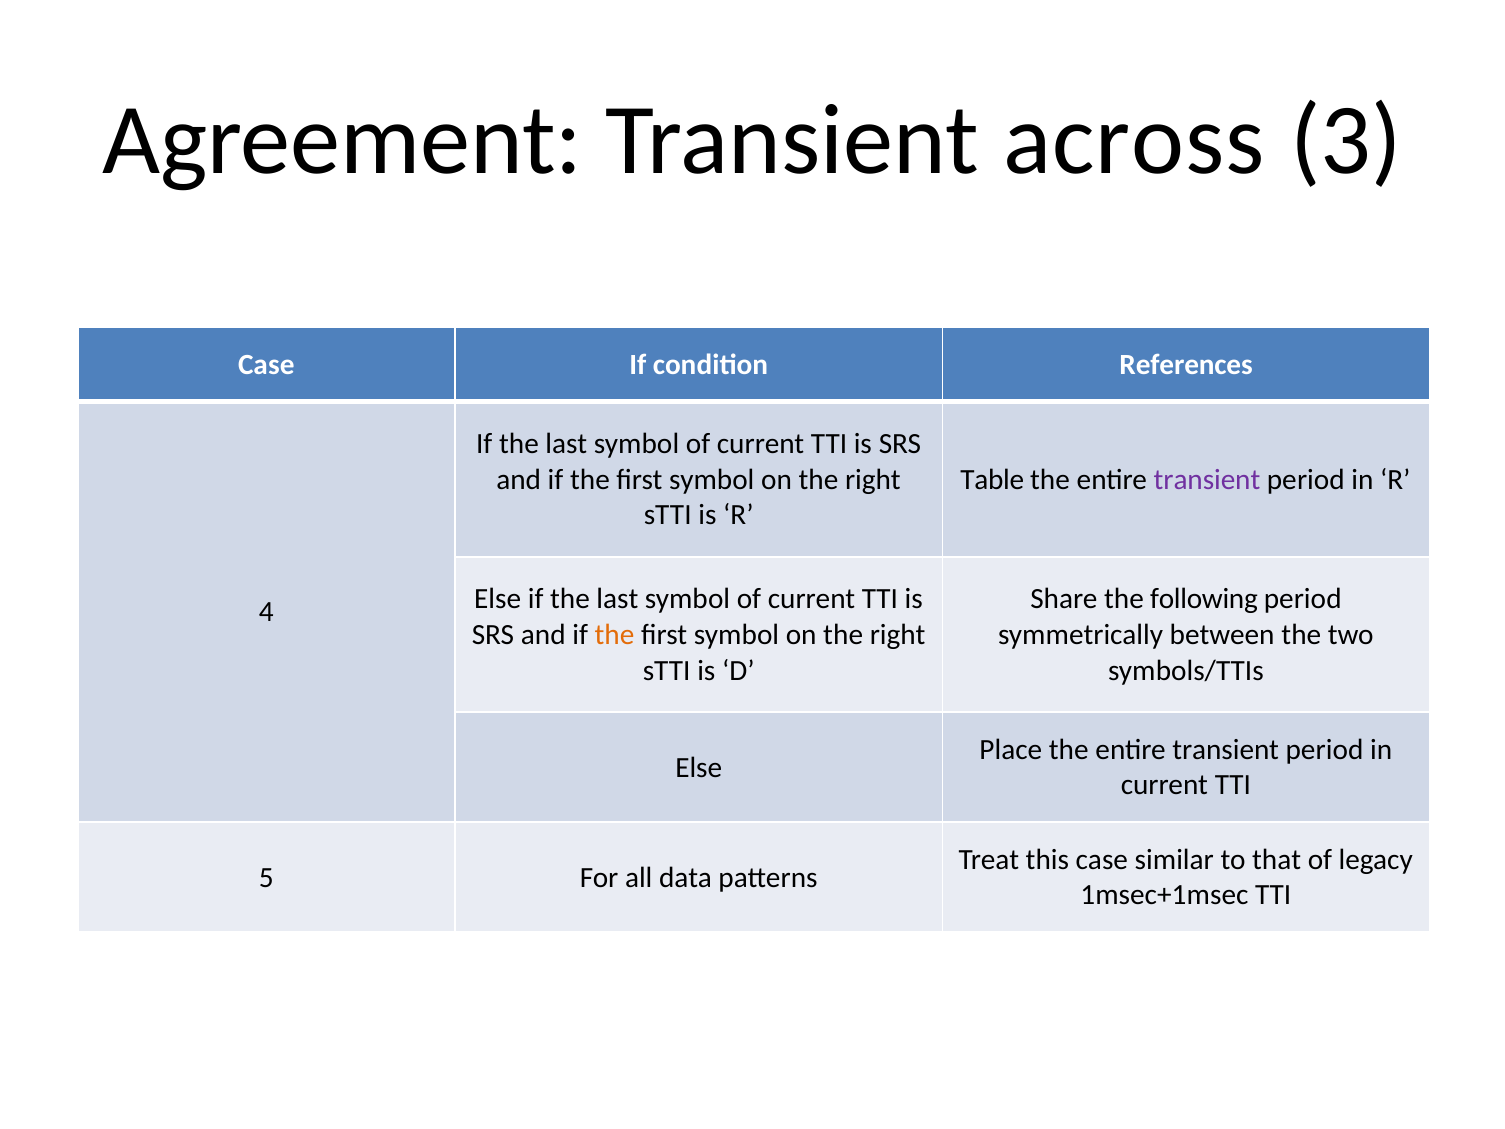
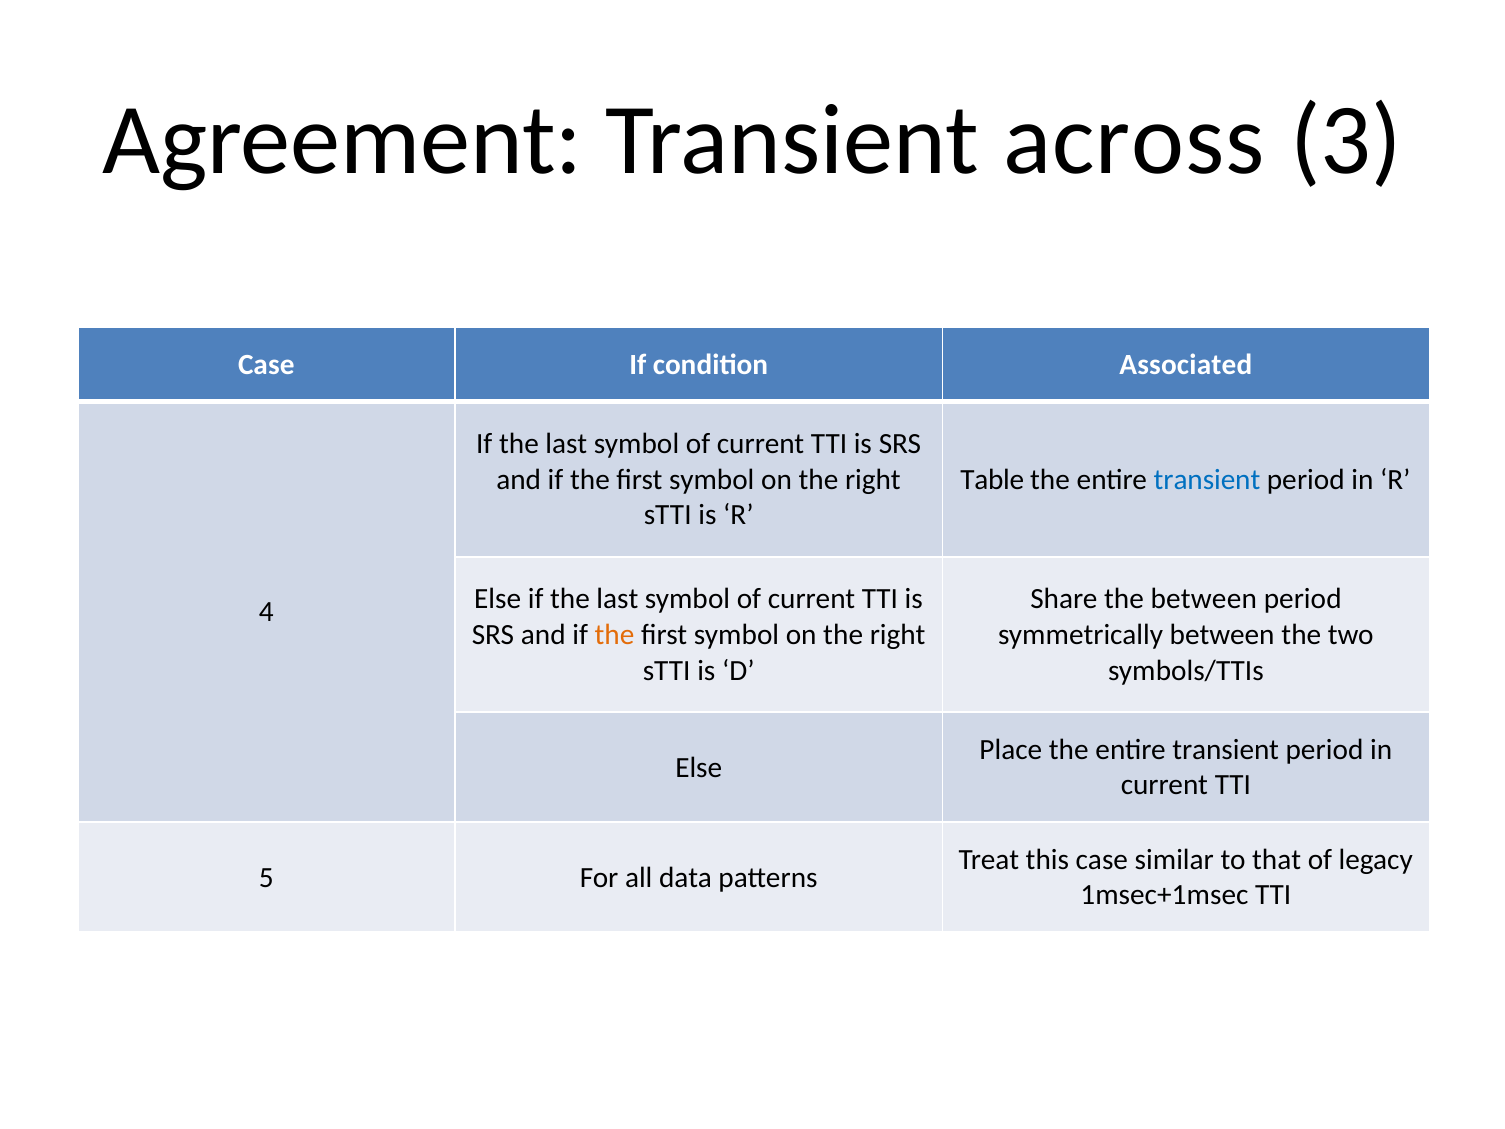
References: References -> Associated (1186, 365)
transient colour: purple -> blue (1207, 480)
the following: following -> between (1204, 599)
